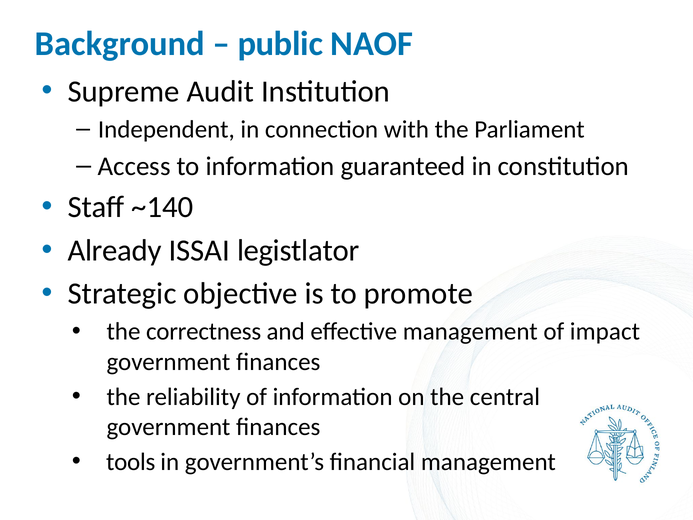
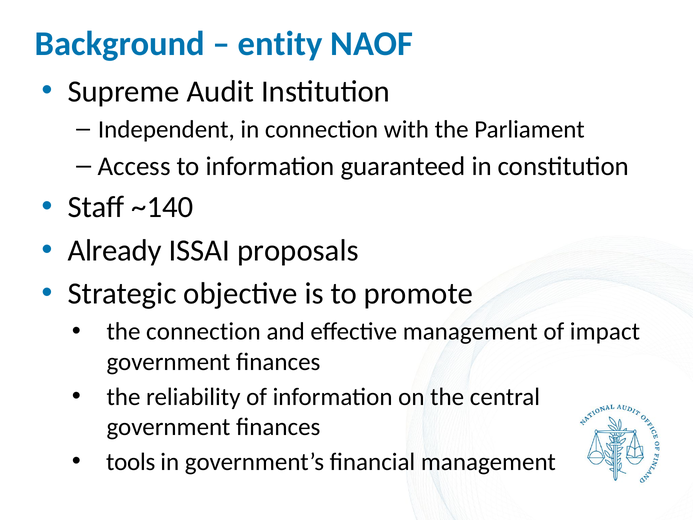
public: public -> entity (280, 44)
legistlator: legistlator -> proposals (298, 250)
the correctness: correctness -> connection (203, 332)
